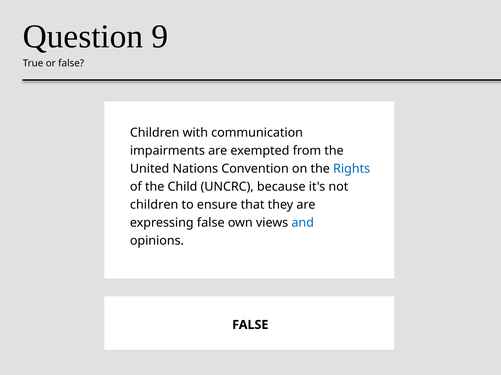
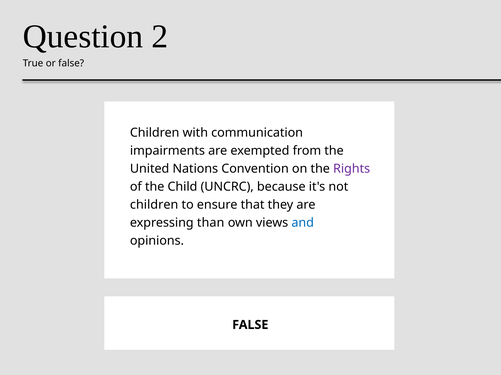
9: 9 -> 2 (160, 37)
Rights colour: blue -> purple (352, 169)
expressing false: false -> than (211, 223)
